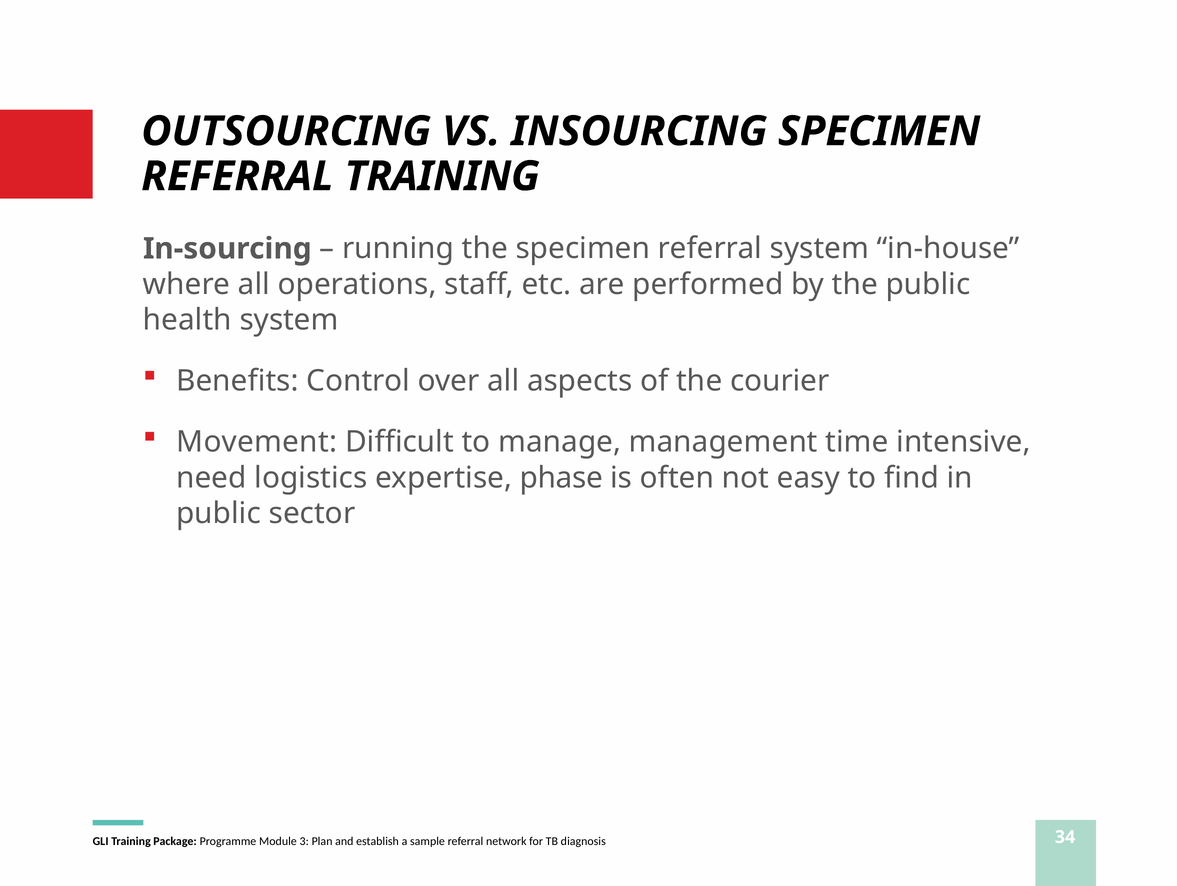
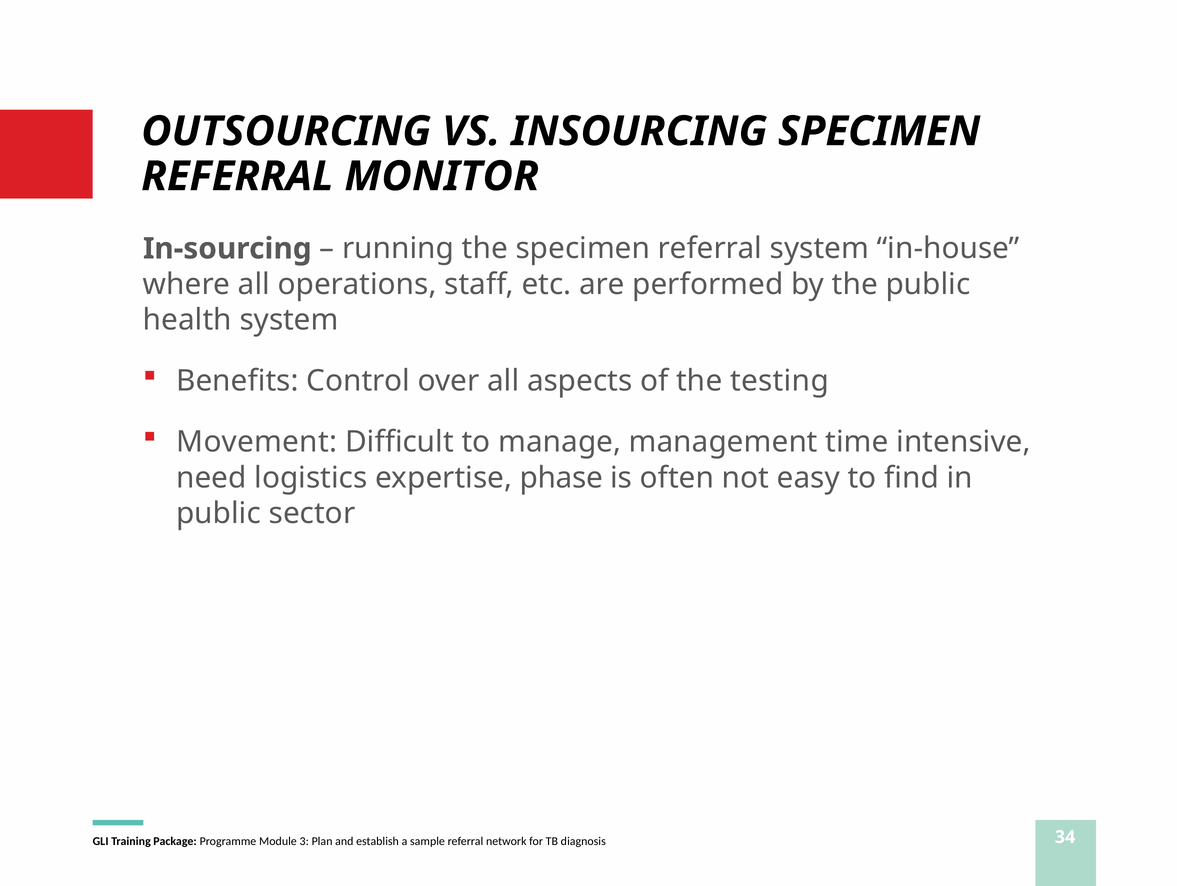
REFERRAL TRAINING: TRAINING -> MONITOR (442, 176)
courier: courier -> testing (780, 381)
